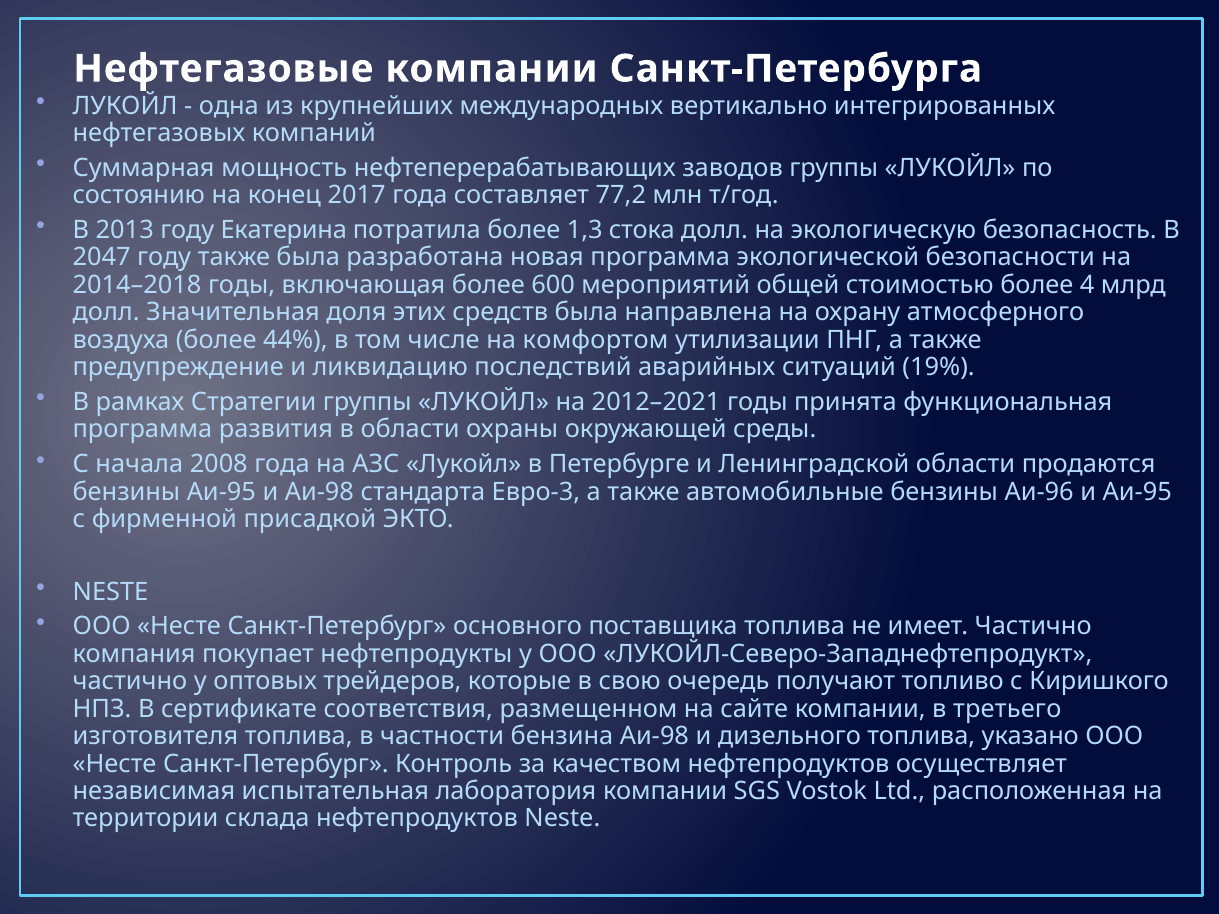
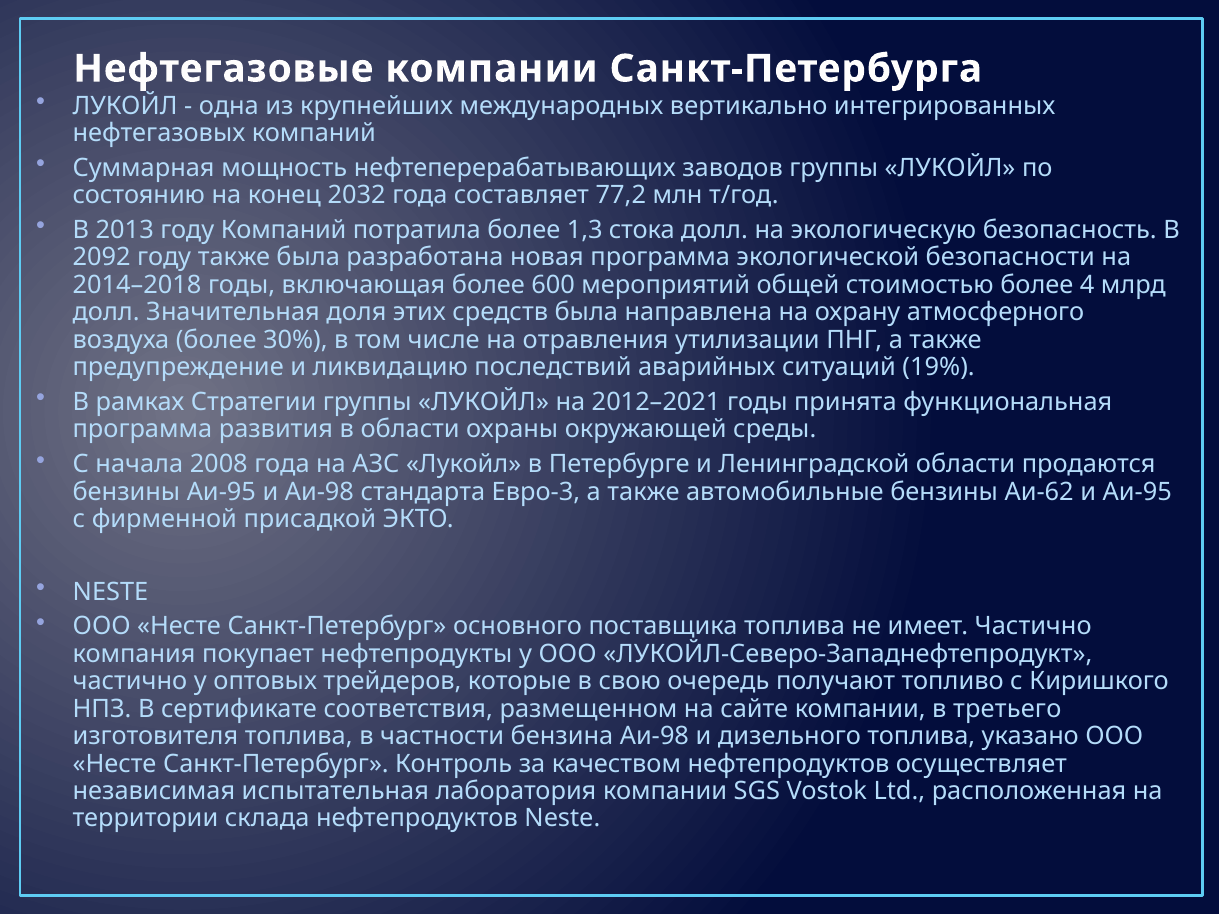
2017: 2017 -> 2032 (357, 195)
году Екатерина: Екатерина -> Компаний (284, 230)
2047: 2047 -> 2092 (102, 258)
44%: 44% -> 30% (295, 340)
комфортом: комфортом -> отравления (596, 340)
Аи-96: Аи-96 -> Аи-62 (1039, 492)
